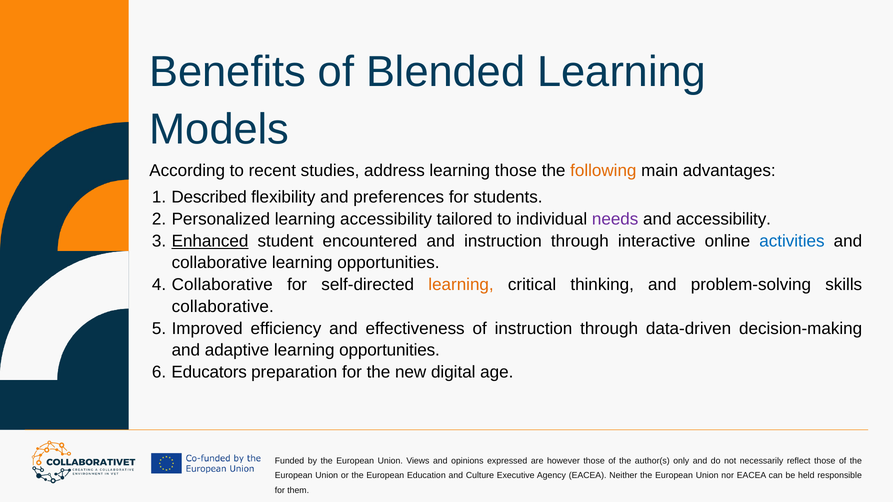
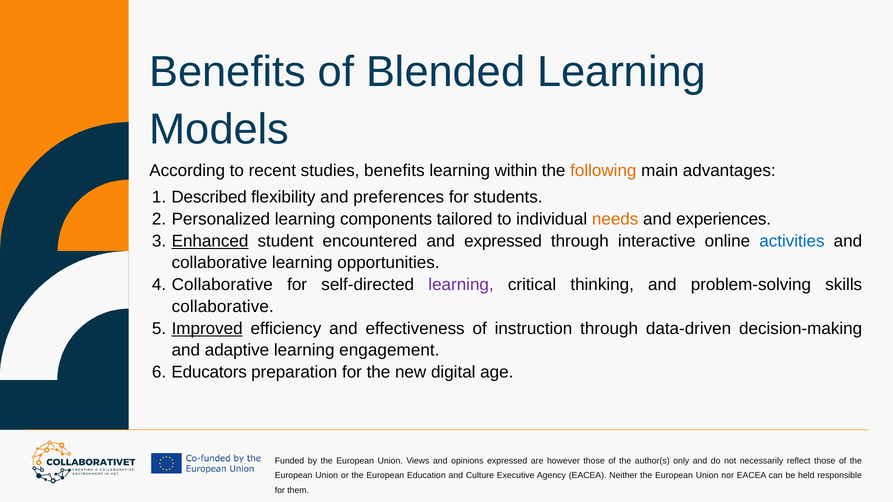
studies address: address -> benefits (394, 171)
learning those: those -> within (516, 171)
learning accessibility: accessibility -> components (386, 219)
needs colour: purple -> orange (615, 219)
and accessibility: accessibility -> experiences (724, 219)
and instruction: instruction -> expressed (503, 241)
learning colour: orange -> purple (461, 285)
Improved underline: none -> present (207, 329)
adaptive learning opportunities: opportunities -> engagement (389, 351)
